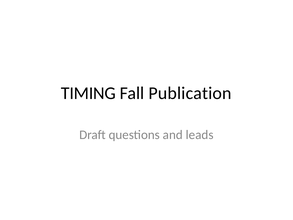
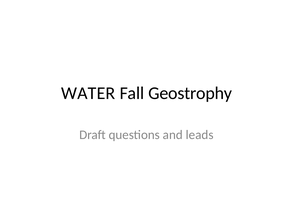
TIMING: TIMING -> WATER (88, 93)
Publication: Publication -> Geostrophy (190, 93)
